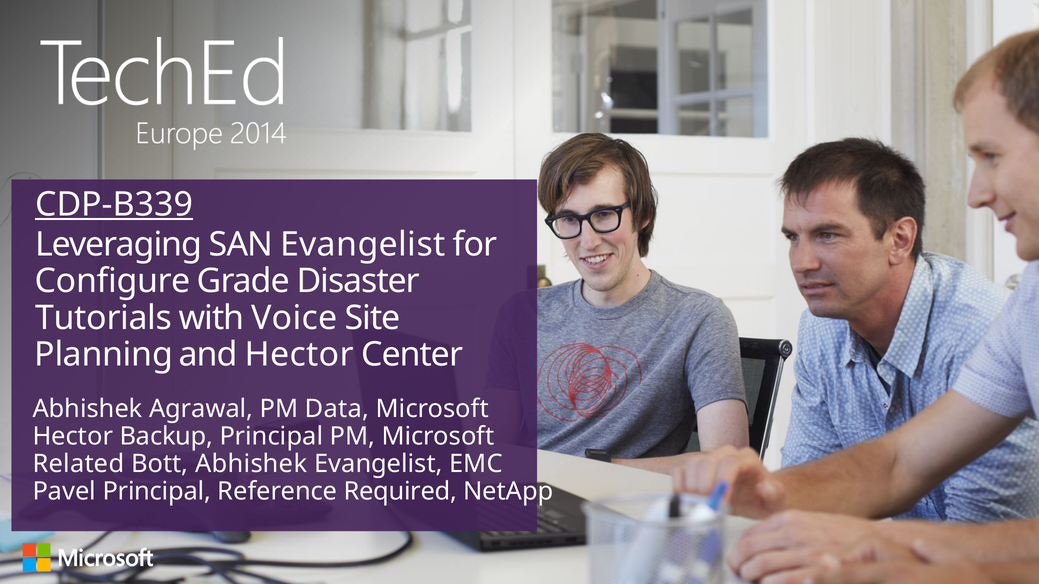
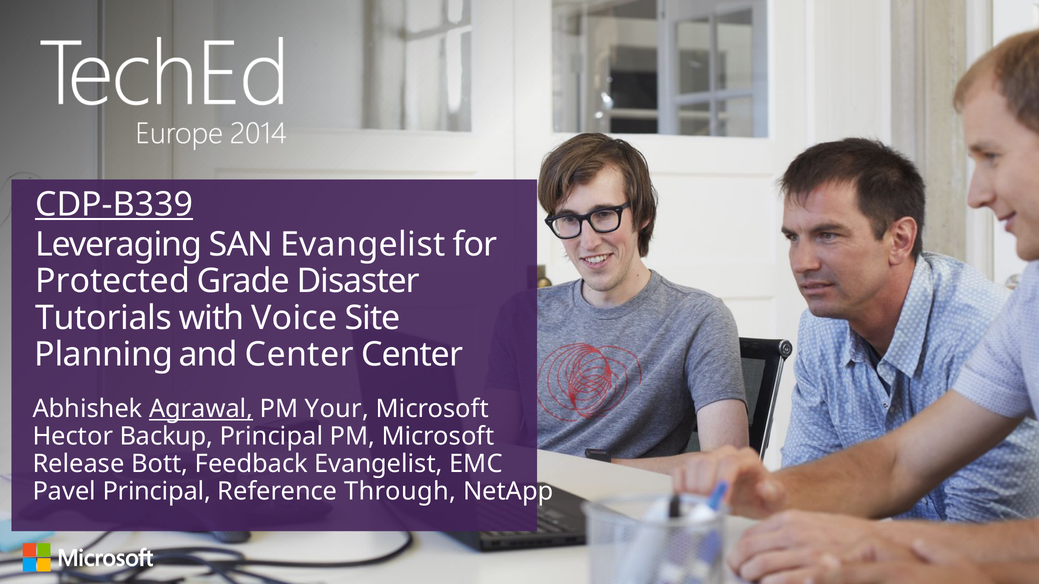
Configure: Configure -> Protected (113, 281)
and Hector: Hector -> Center (299, 355)
Agrawal underline: none -> present (201, 409)
Data: Data -> Your (337, 409)
Related: Related -> Release (79, 464)
Bott Abhishek: Abhishek -> Feedback (251, 464)
Required: Required -> Through (400, 491)
